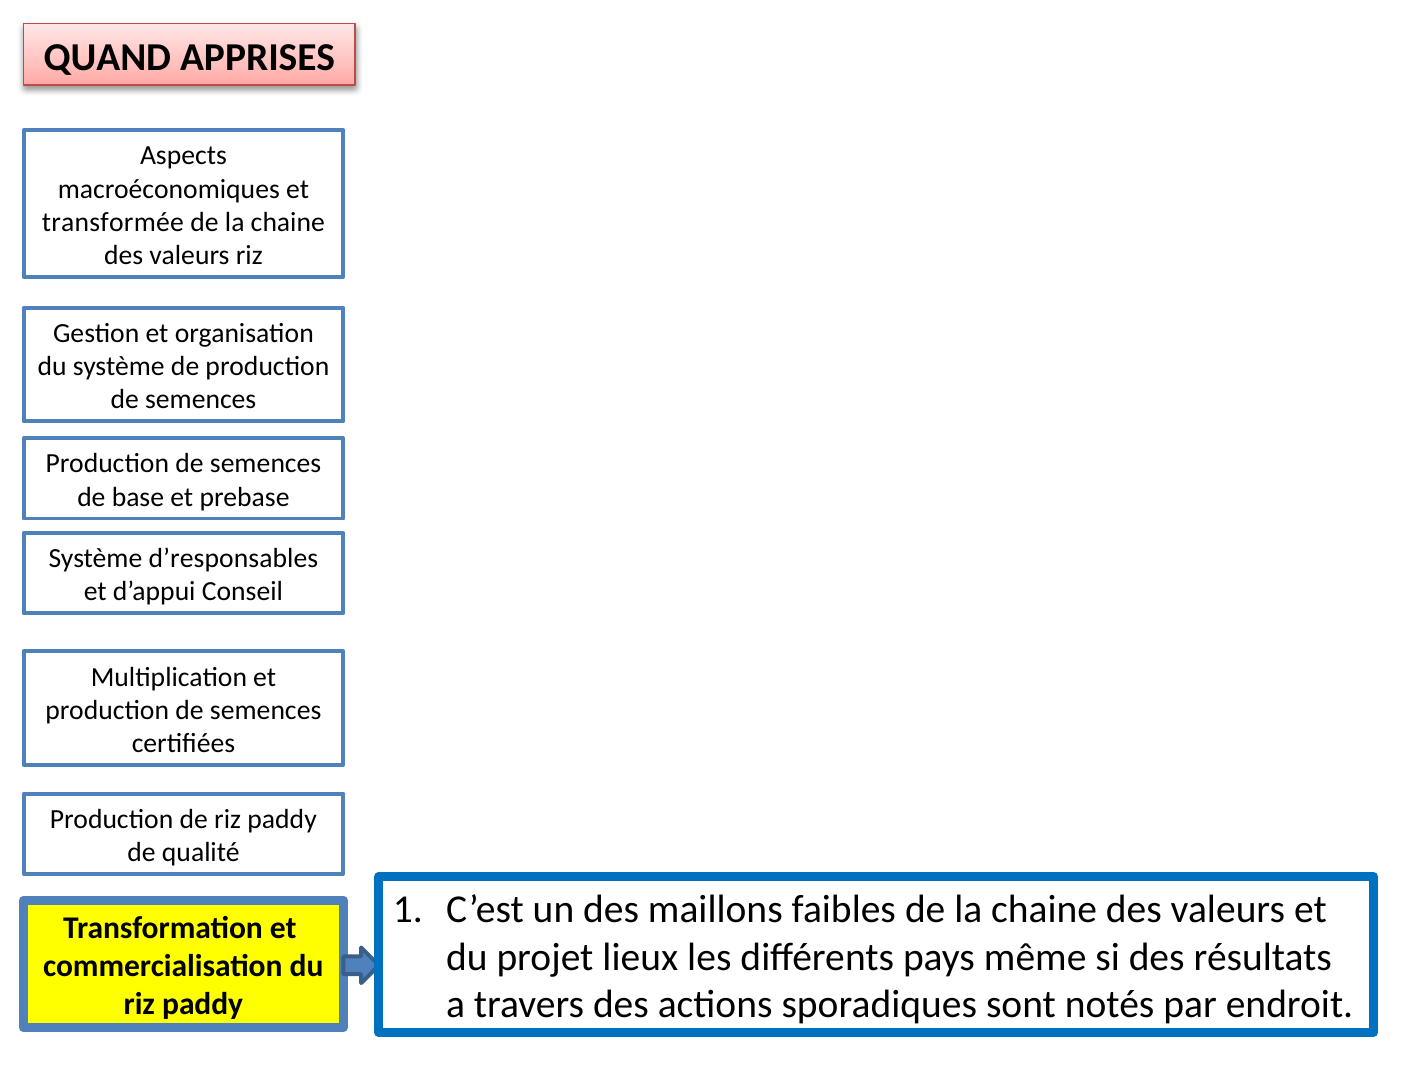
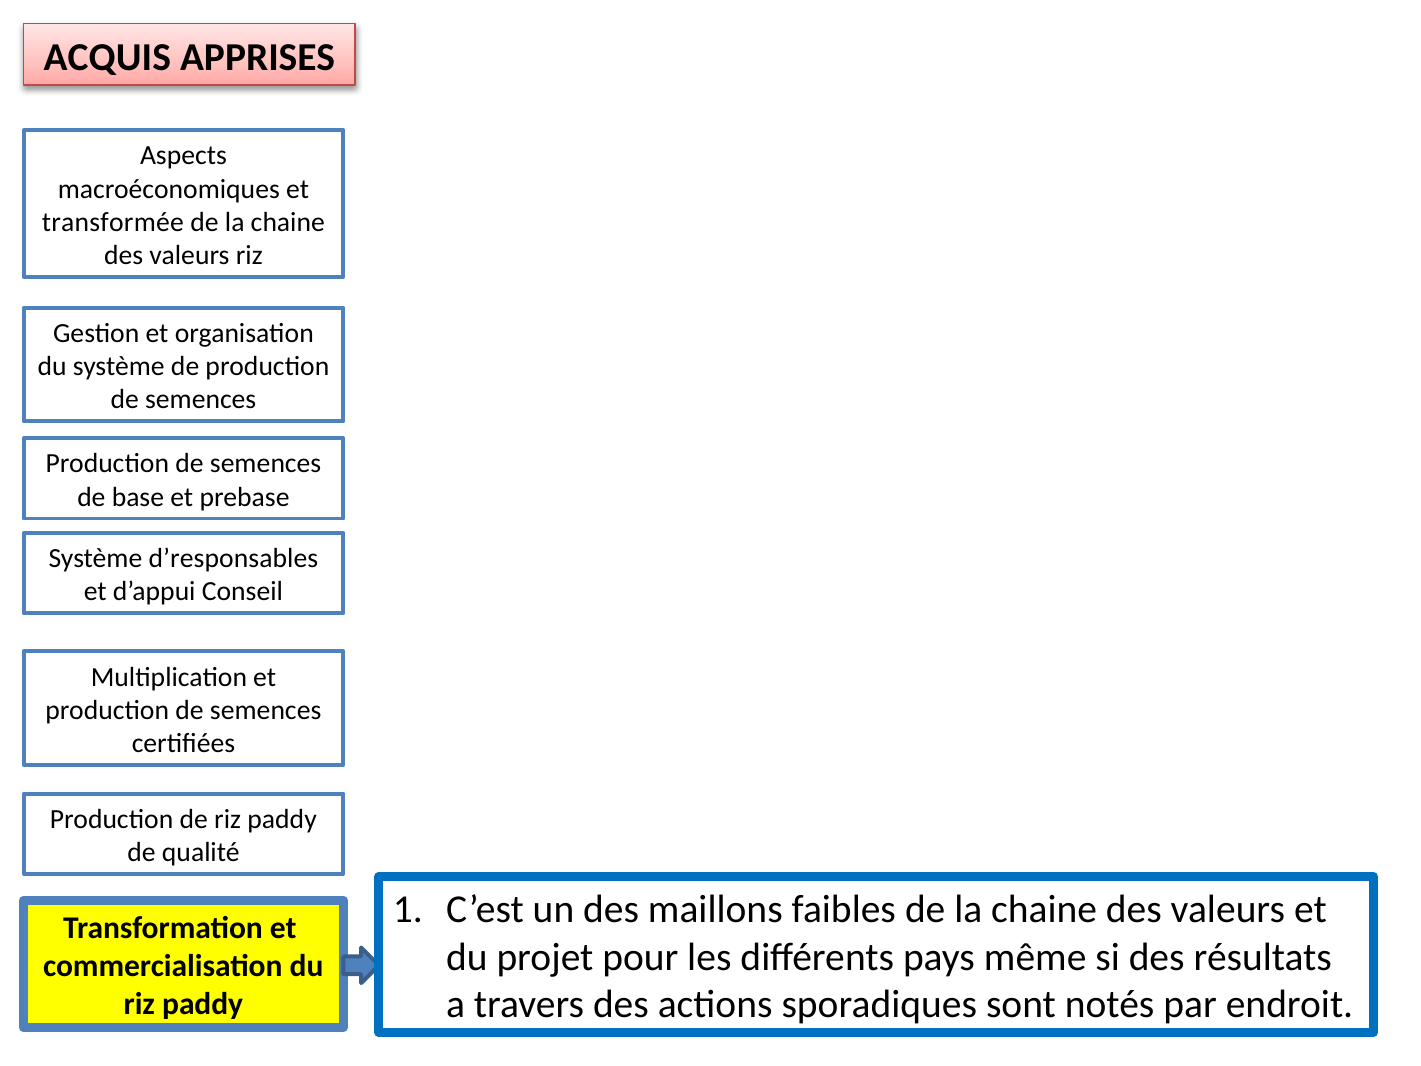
QUAND: QUAND -> ACQUIS (107, 57)
lieux: lieux -> pour (640, 957)
